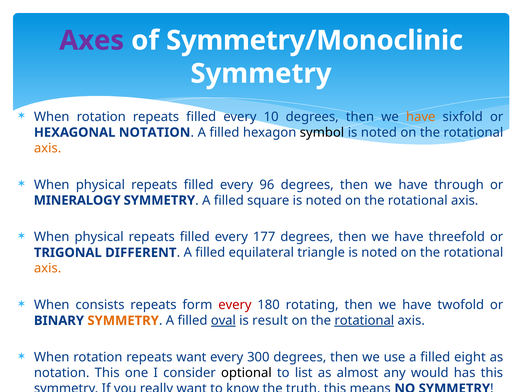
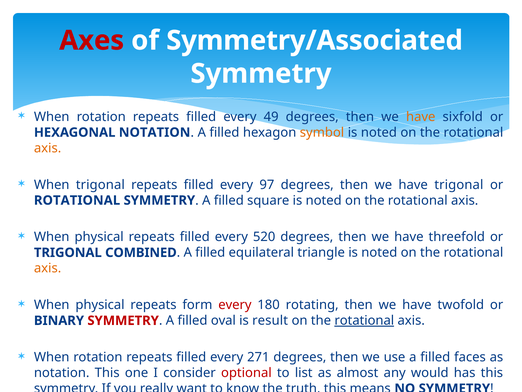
Axes colour: purple -> red (92, 40)
Symmetry/Monoclinic: Symmetry/Monoclinic -> Symmetry/Associated (315, 40)
10: 10 -> 49 (271, 117)
symbol colour: black -> orange (322, 132)
physical: physical -> trigonal (100, 184)
96: 96 -> 97 (267, 184)
have through: through -> trigonal (459, 184)
MINERALOGY: MINERALOGY -> ROTATIONAL (77, 200)
177: 177 -> 520 (264, 237)
DIFFERENT: DIFFERENT -> COMBINED (141, 252)
consists: consists -> physical (100, 305)
SYMMETRY colour: orange -> red (123, 320)
oval underline: present -> none (223, 320)
want: want -> filled (191, 357)
300: 300 -> 271 (258, 357)
eight: eight -> faces (470, 357)
optional colour: black -> red (246, 372)
